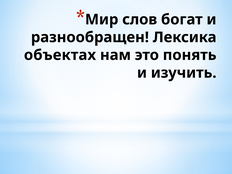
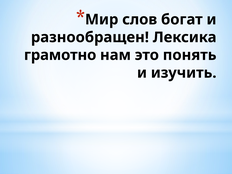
объектах: объектах -> грамотно (60, 55)
